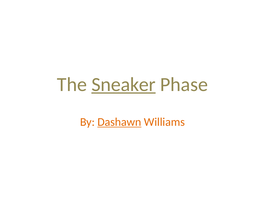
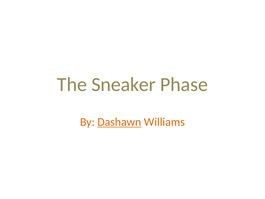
Sneaker underline: present -> none (124, 84)
